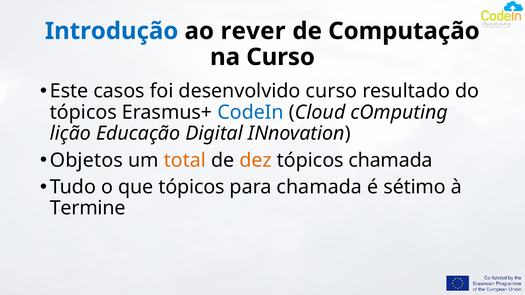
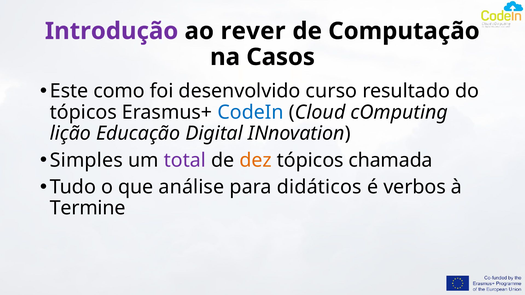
Introdução colour: blue -> purple (112, 31)
na Curso: Curso -> Casos (281, 57)
casos: casos -> como (119, 91)
Objetos: Objetos -> Simples (86, 160)
total colour: orange -> purple (185, 160)
que tópicos: tópicos -> análise (191, 187)
para chamada: chamada -> didáticos (319, 187)
sétimo: sétimo -> verbos (415, 187)
